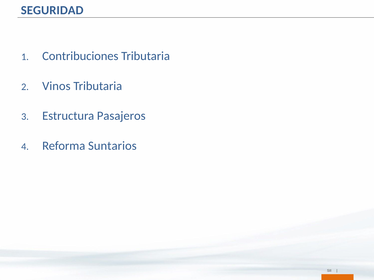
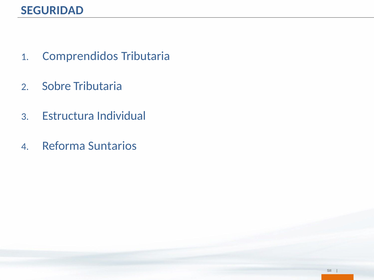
Contribuciones: Contribuciones -> Comprendidos (80, 56)
Vinos: Vinos -> Sobre (56, 86)
Pasajeros: Pasajeros -> Individual (121, 116)
